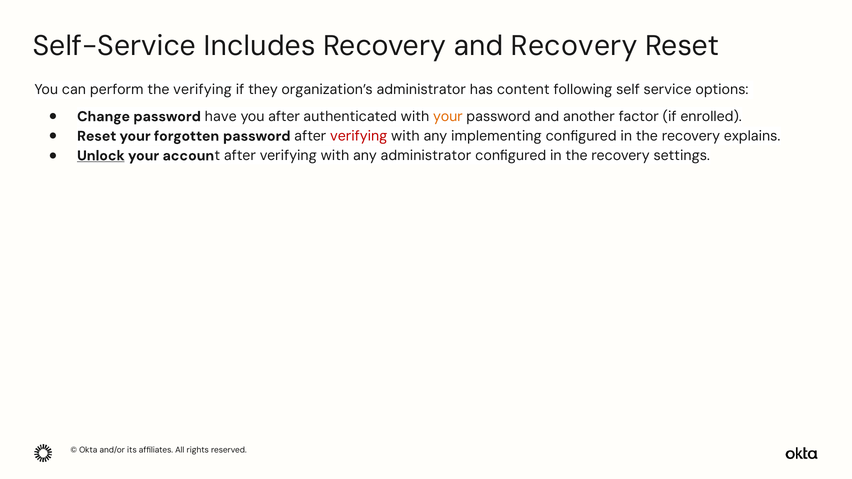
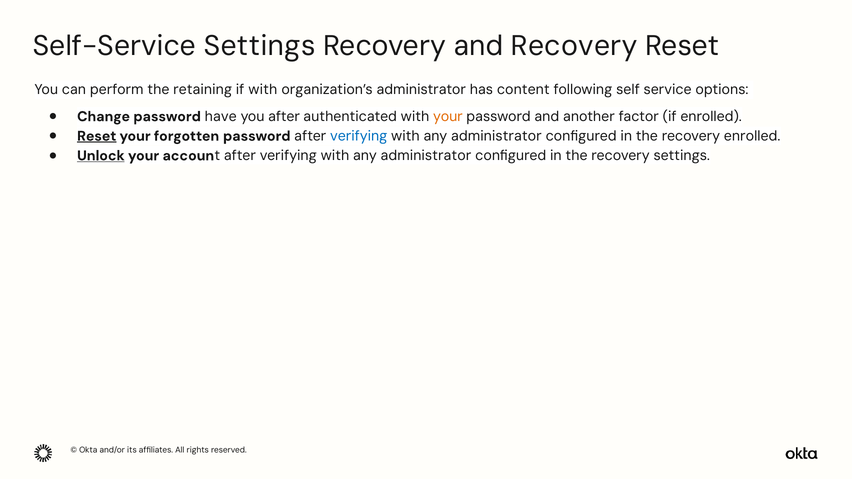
Self-Service Includes: Includes -> Settings (260, 46)
the verifying: verifying -> retaining (203, 90)
if they: they -> with (263, 90)
Reset underline: none -> present (97, 136)
verifying colour: red -> blue (359, 136)
implementing: implementing -> administrator (496, 136)
recovery explains: explains -> enrolled (752, 136)
